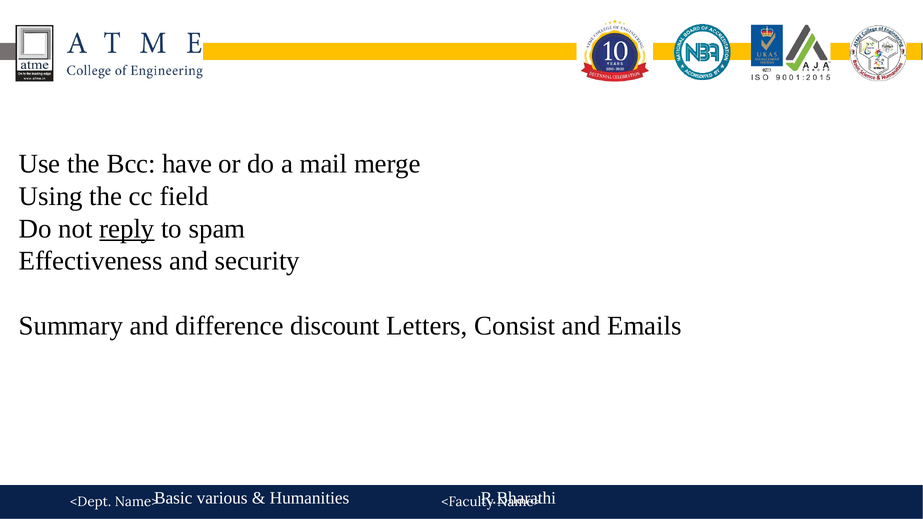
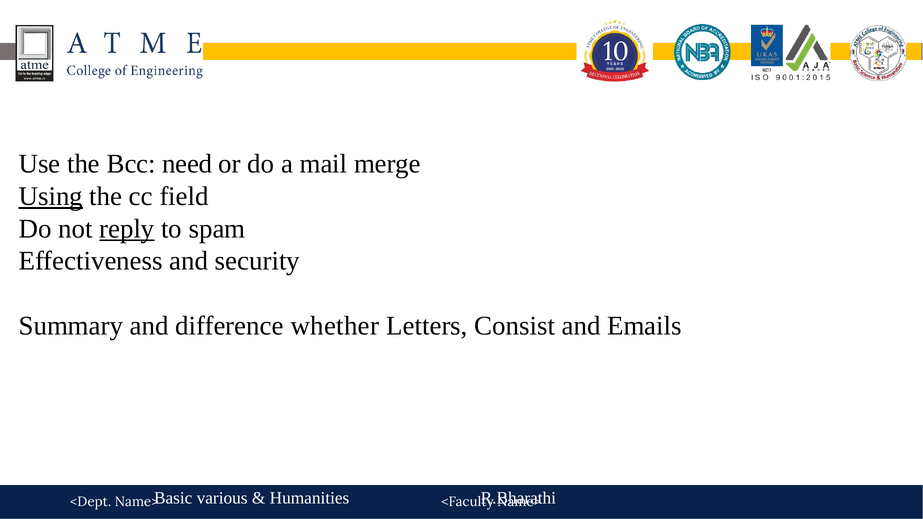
have: have -> need (187, 164)
Using underline: none -> present (51, 196)
discount: discount -> whether (335, 326)
